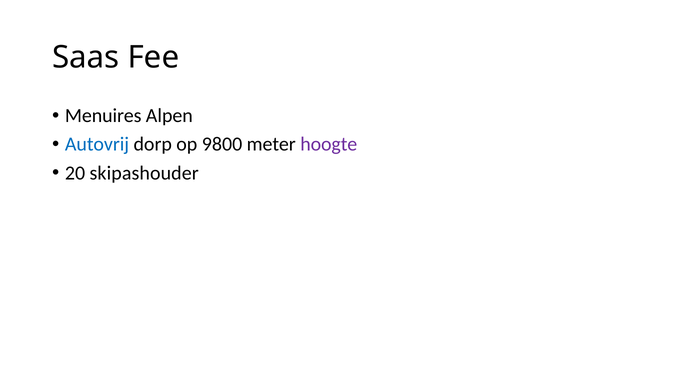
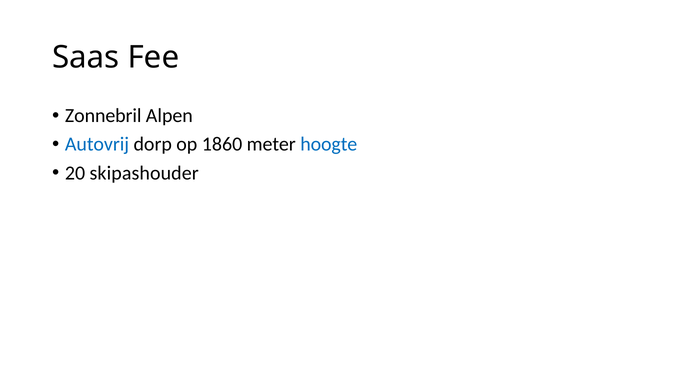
Menuires: Menuires -> Zonnebril (103, 116)
9800: 9800 -> 1860 (222, 144)
hoogte colour: purple -> blue (329, 144)
